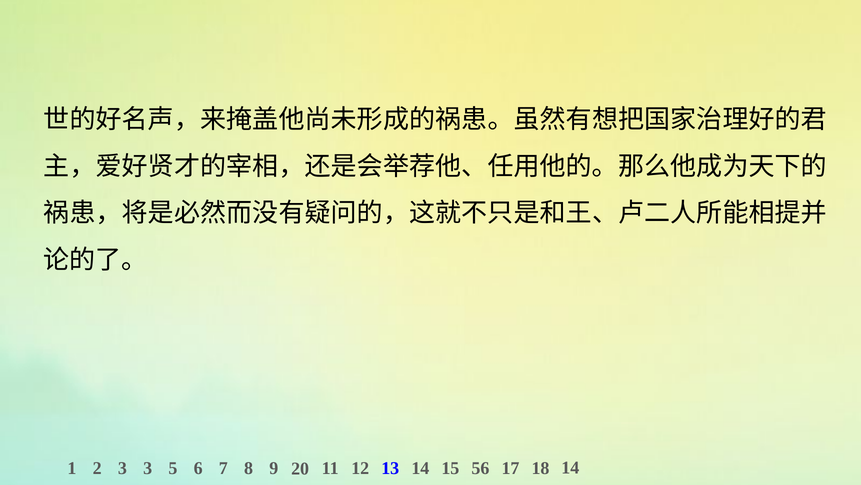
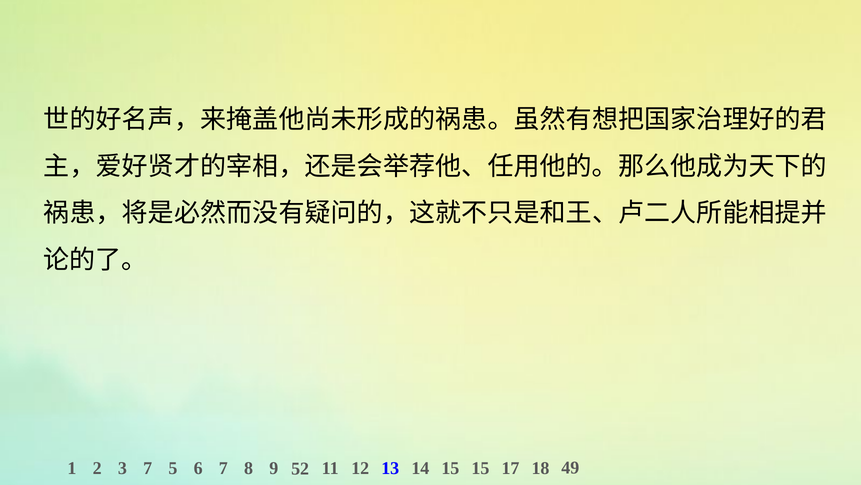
3 3: 3 -> 7 (148, 468)
20: 20 -> 52 (300, 468)
15 56: 56 -> 15 (480, 468)
18 14: 14 -> 49 (570, 467)
